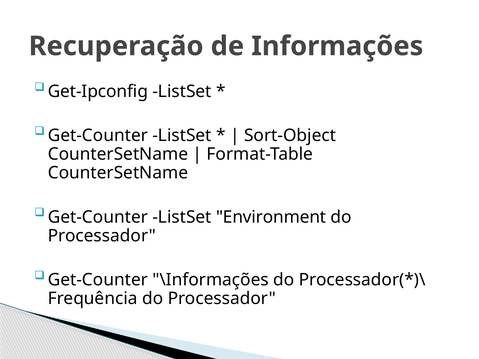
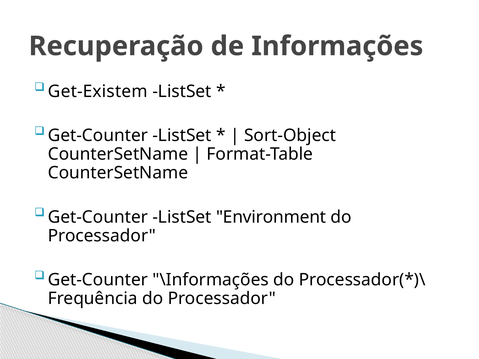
Get-Ipconfig: Get-Ipconfig -> Get-Existem (98, 92)
